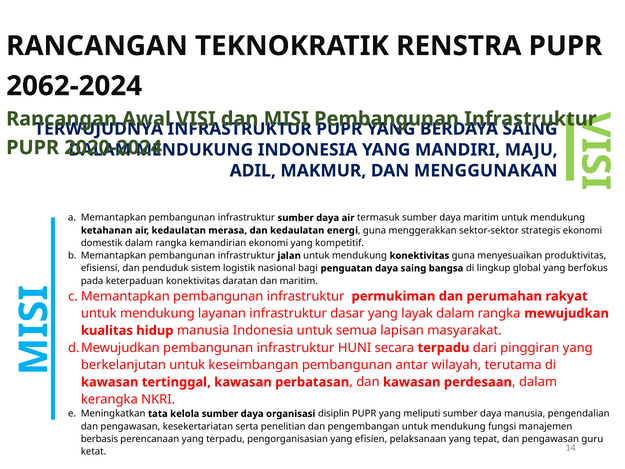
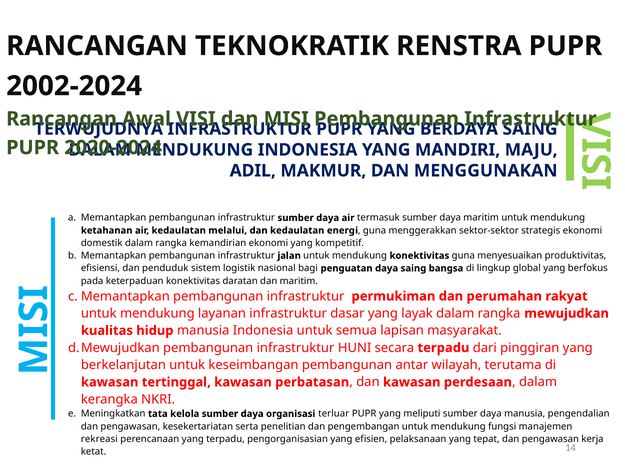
2062-2024: 2062-2024 -> 2002-2024 (74, 86)
merasa: merasa -> melalui (228, 230)
disiplin: disiplin -> terluar (334, 414)
berbasis: berbasis -> rekreasi (99, 439)
guru: guru -> kerja (593, 439)
